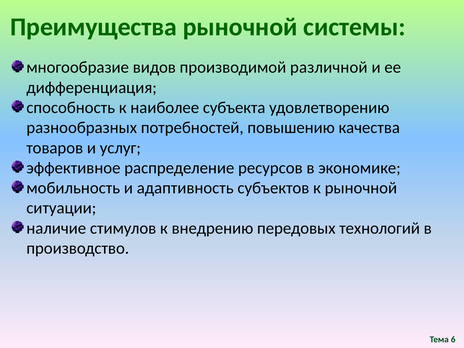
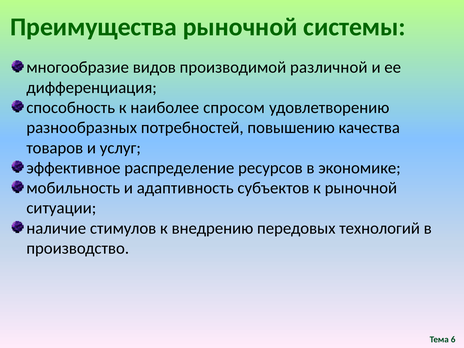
субъекта: субъекта -> спросом (234, 108)
